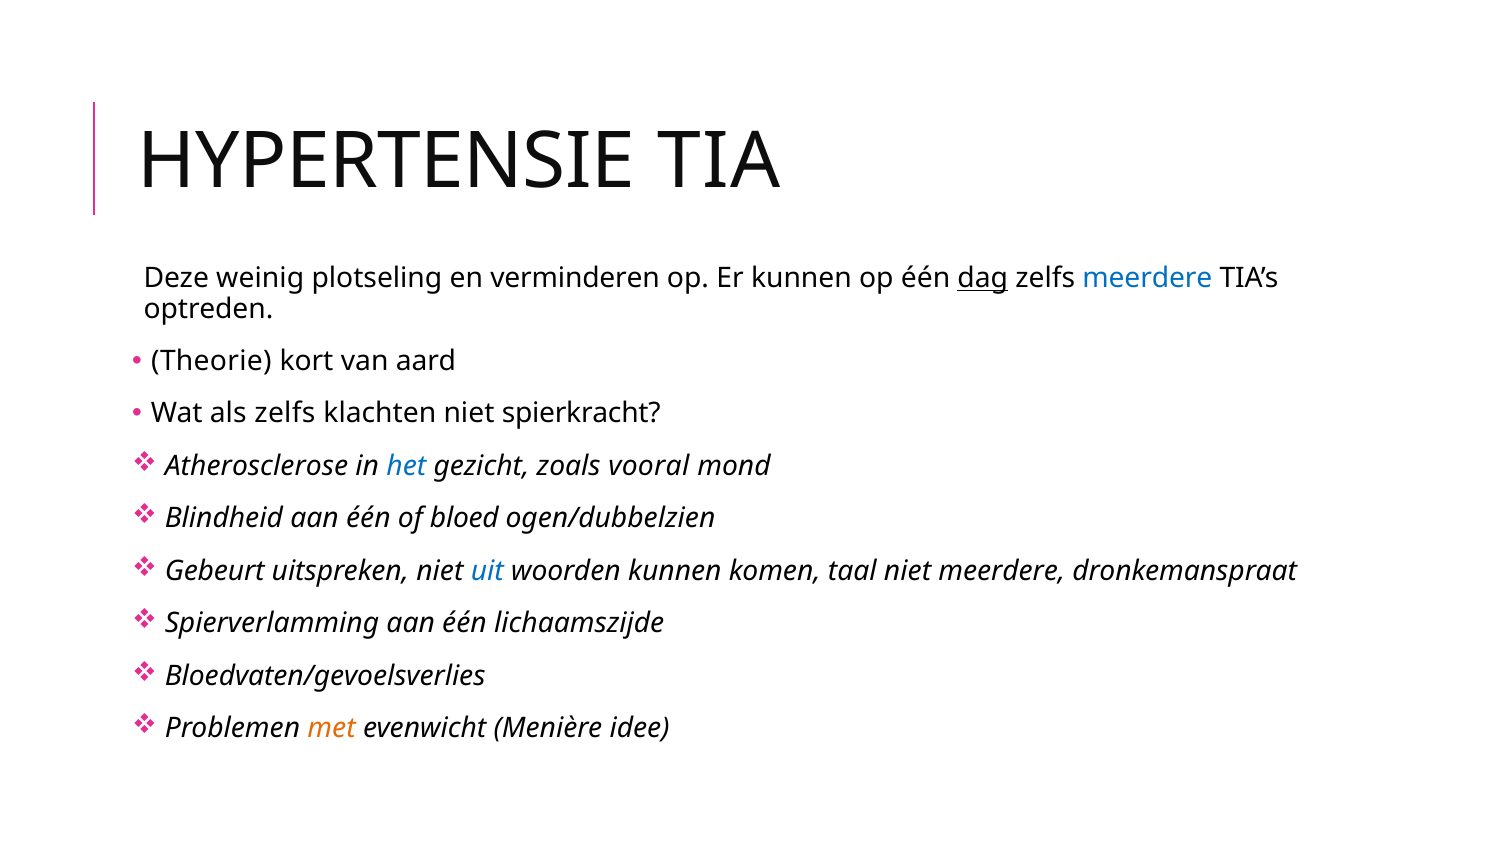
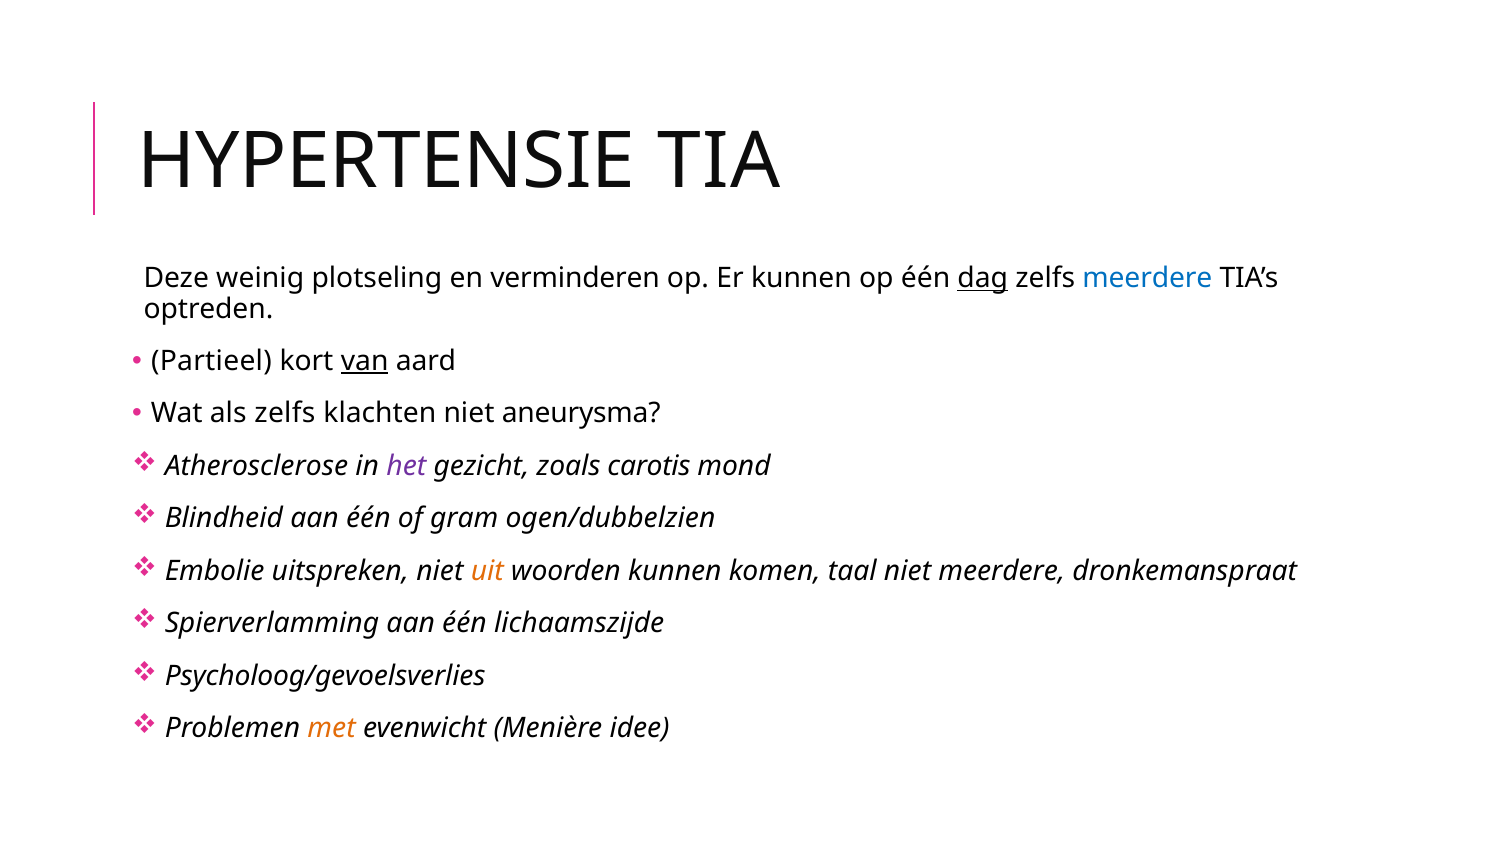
Theorie: Theorie -> Partieel (211, 361)
van underline: none -> present (365, 361)
spierkracht: spierkracht -> aneurysma (581, 414)
het colour: blue -> purple (406, 466)
vooral: vooral -> carotis (649, 466)
bloed: bloed -> gram (464, 519)
Gebeurt: Gebeurt -> Embolie (215, 572)
uit colour: blue -> orange (487, 572)
Bloedvaten/gevoelsverlies: Bloedvaten/gevoelsverlies -> Psycholoog/gevoelsverlies (325, 677)
